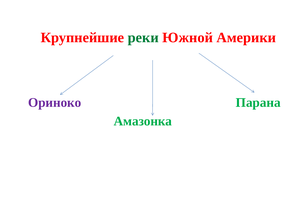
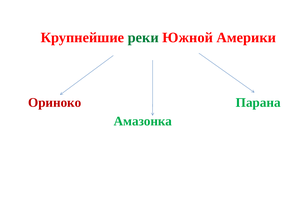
Ориноко colour: purple -> red (55, 103)
